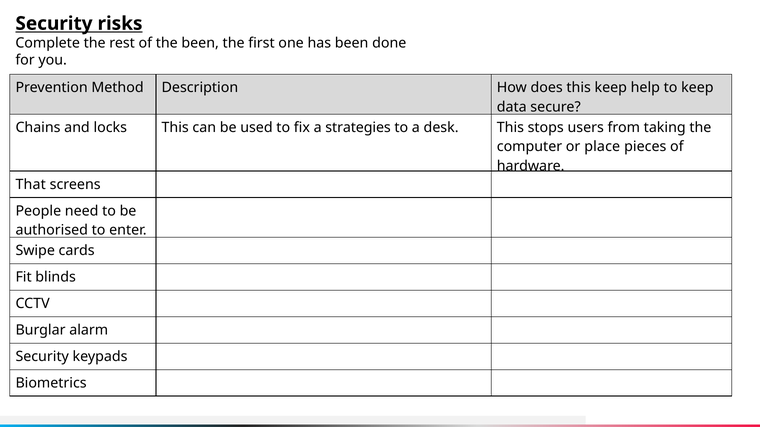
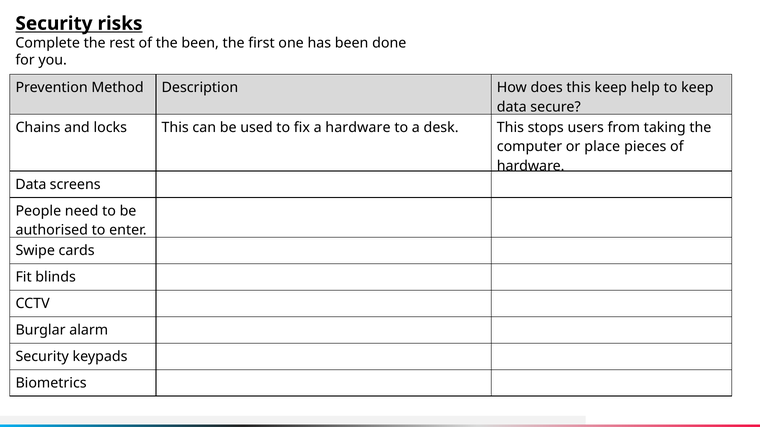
a strategies: strategies -> hardware (358, 128)
That: That -> Data (31, 185)
